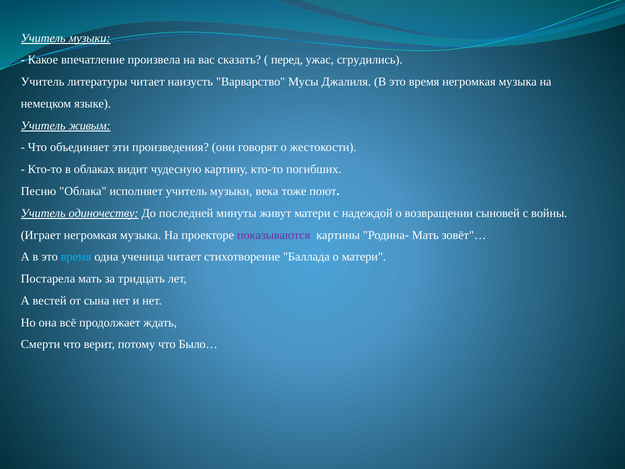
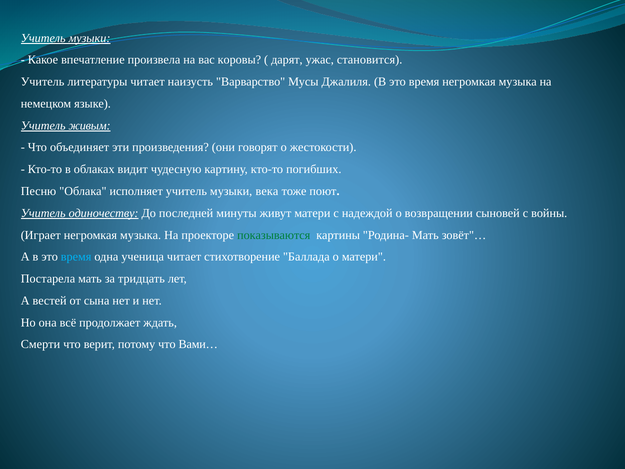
сказать: сказать -> коровы (239, 60)
перед: перед -> дарят (287, 60)
сгрудились: сгрудились -> становится (370, 60)
показываются colour: purple -> green (274, 235)
Было…: Было… -> Вами… (198, 344)
